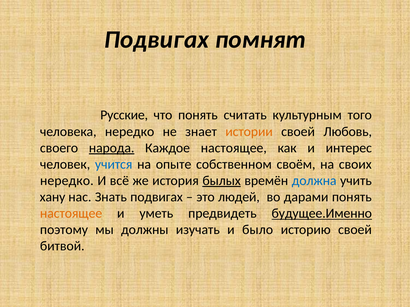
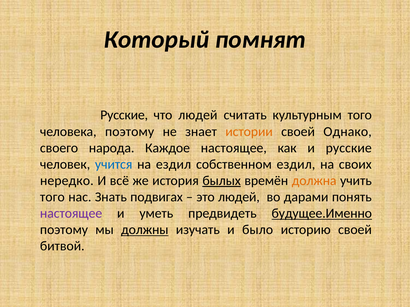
Подвигах: Подвигах -> Который (157, 40)
что понять: понять -> людей (198, 115)
человека нередко: нередко -> поэтому (130, 132)
Любовь: Любовь -> Однако (348, 132)
народа underline: present -> none (112, 148)
и интерес: интерес -> русские (349, 148)
на опыте: опыте -> ездил (174, 165)
собственном своём: своём -> ездил (296, 165)
должна colour: blue -> orange (314, 181)
хану: хану -> того (52, 197)
настоящее colour: orange -> purple (71, 214)
должны underline: none -> present (145, 230)
